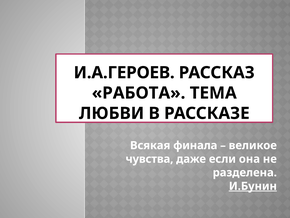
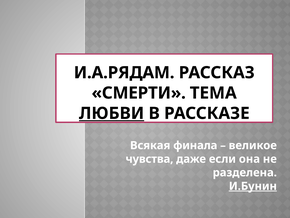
И.А.ГЕРОЕВ: И.А.ГЕРОЕВ -> И.А.РЯДАМ (124, 72)
РАБОТА: РАБОТА -> СМЕРТИ (139, 93)
ЛЮБВИ underline: none -> present (112, 113)
